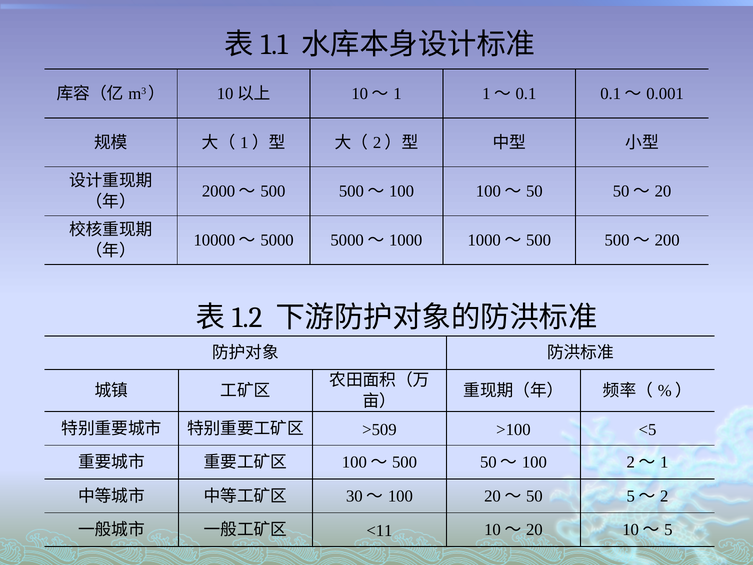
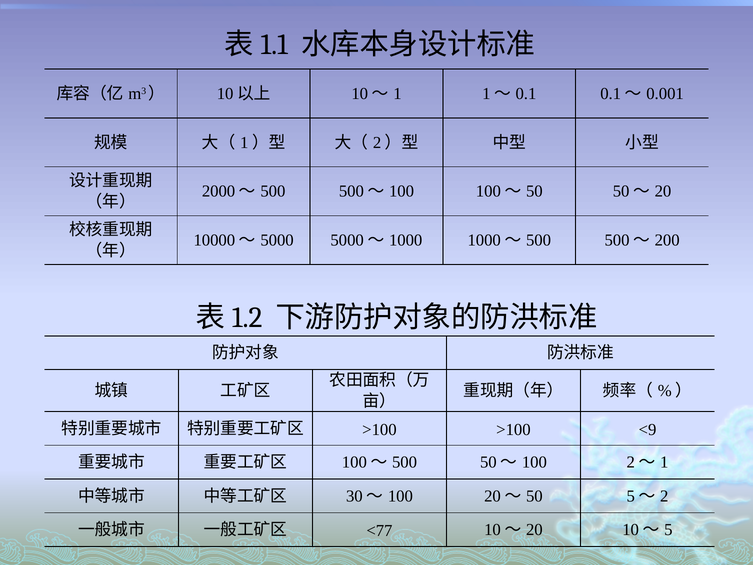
>509: >509 -> >100 (379, 430)
<5: <5 -> <9 (647, 430)
<11: <11 -> <77 (379, 531)
